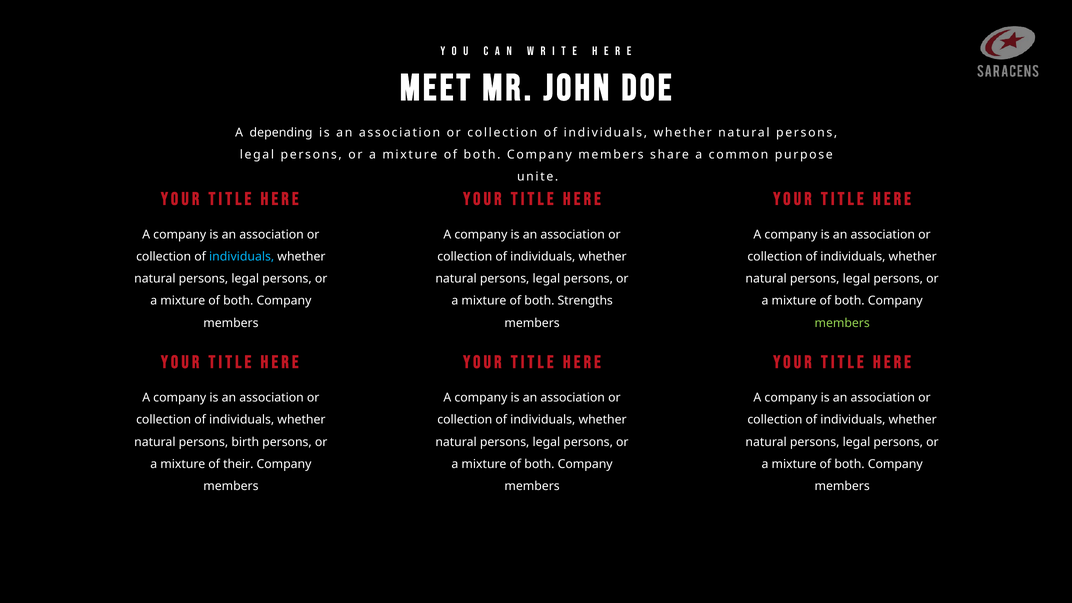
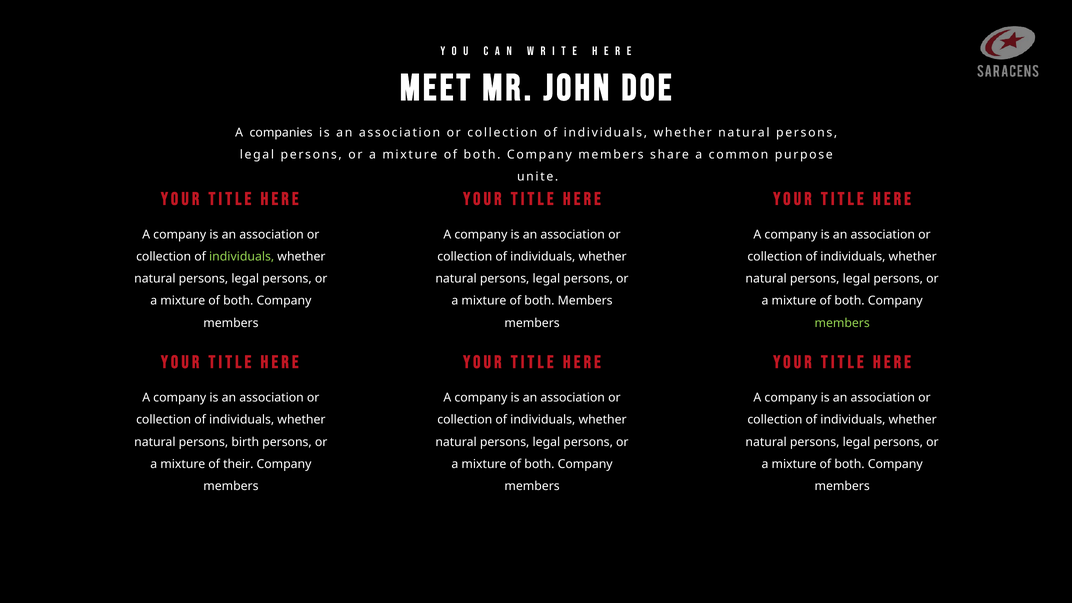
depending: depending -> companies (281, 133)
individuals colour: light blue -> light green (242, 257)
both Strengths: Strengths -> Members (585, 301)
